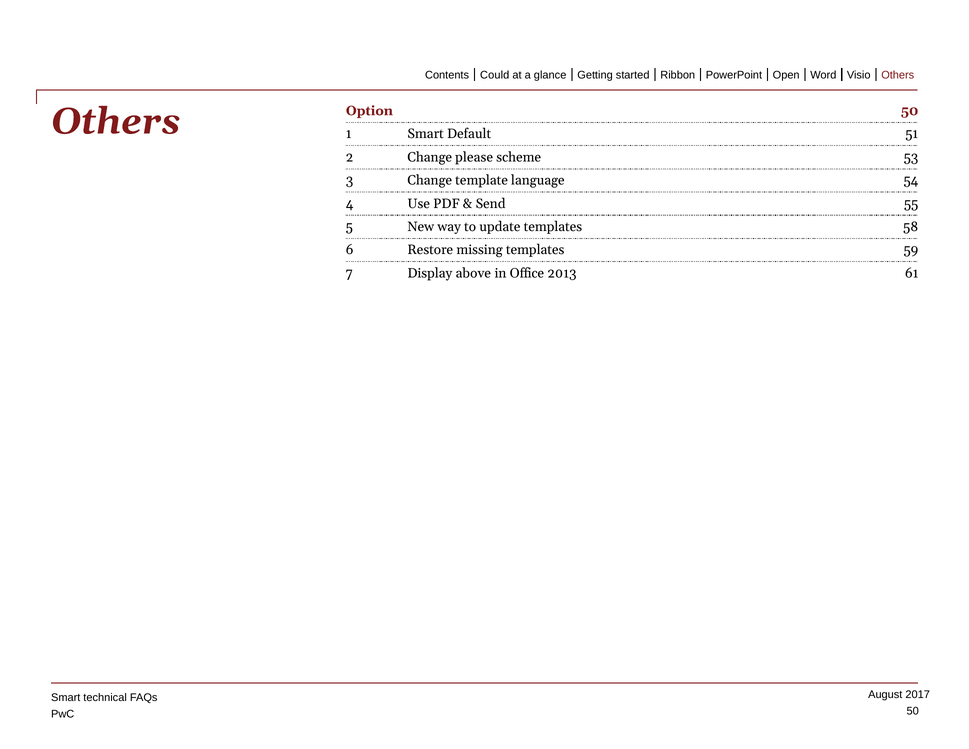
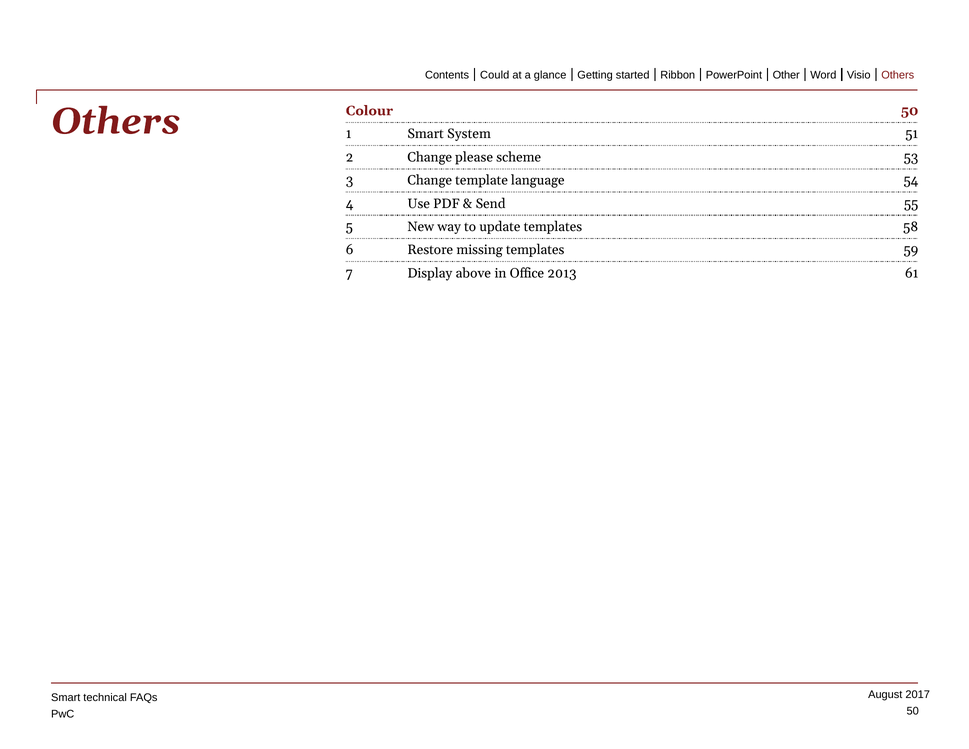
Open: Open -> Other (786, 75)
Option: Option -> Colour (369, 111)
Default: Default -> System (469, 134)
